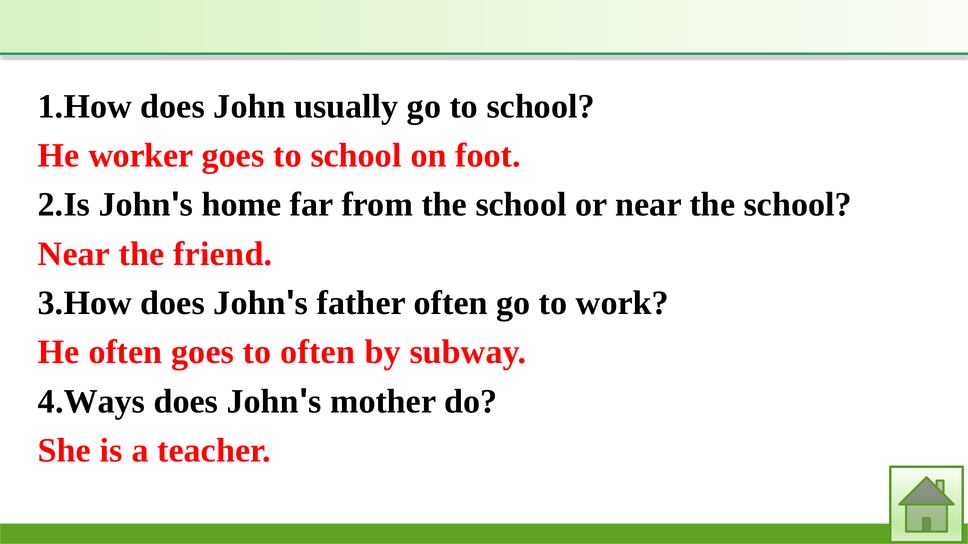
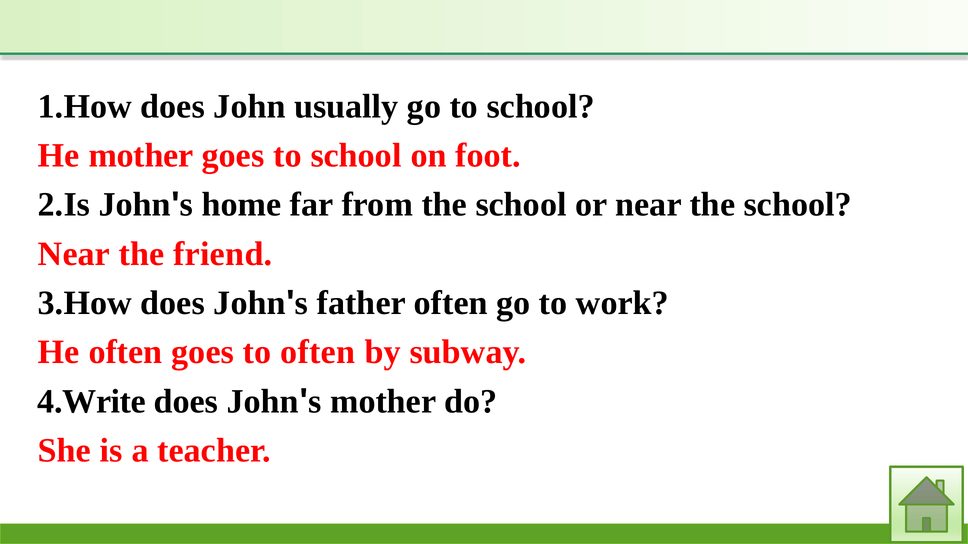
He worker: worker -> mother (141, 156)
4.Ways: 4.Ways -> 4.Write (92, 402)
